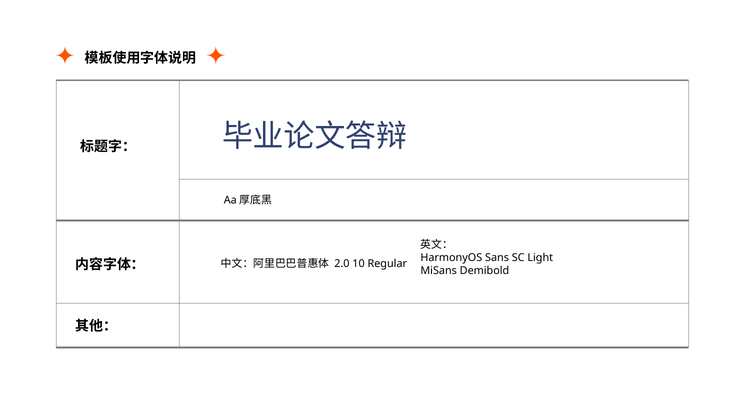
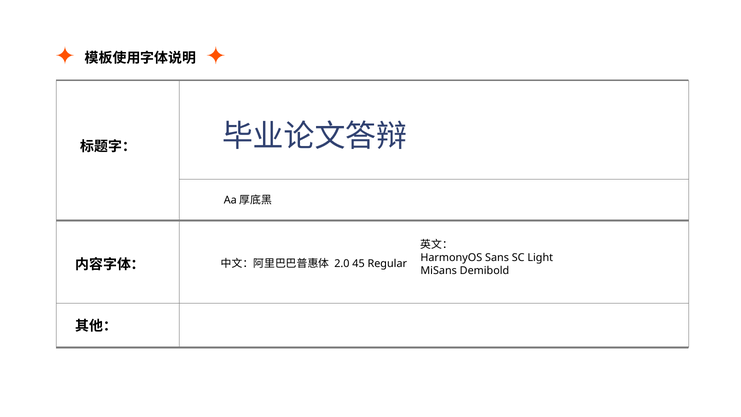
10: 10 -> 45 (359, 264)
